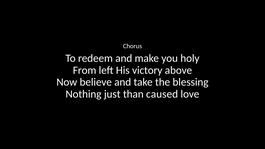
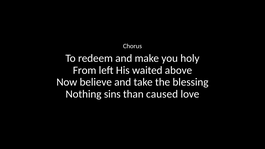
victory: victory -> waited (147, 70)
just: just -> sins (112, 94)
